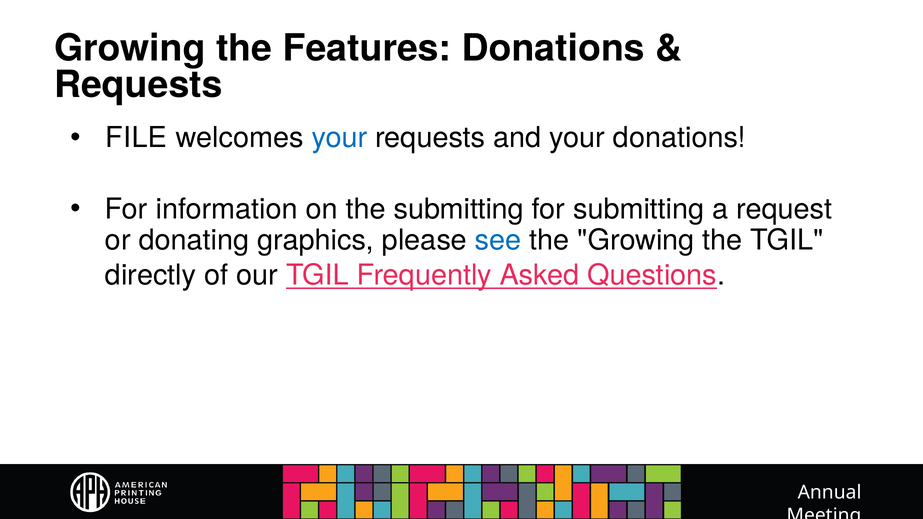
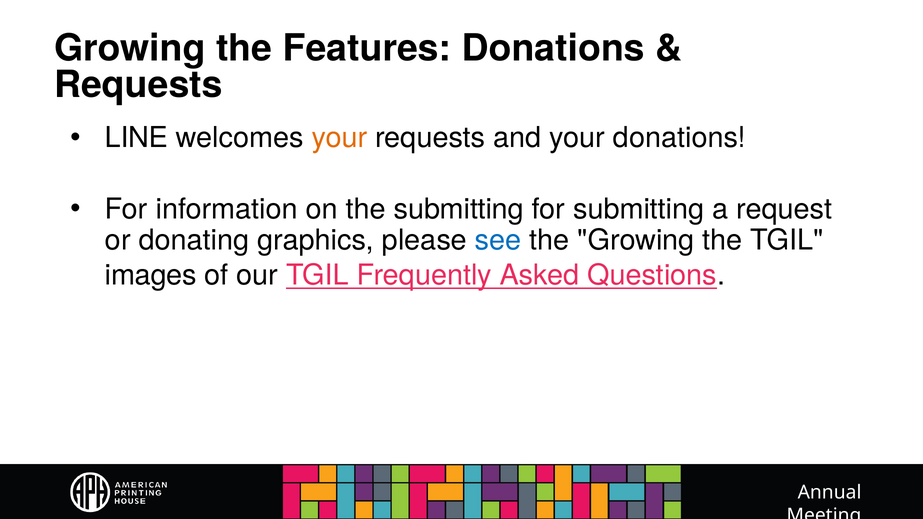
FILE: FILE -> LINE (136, 138)
your colour: blue -> orange (339, 138)
directly: directly -> images (151, 275)
